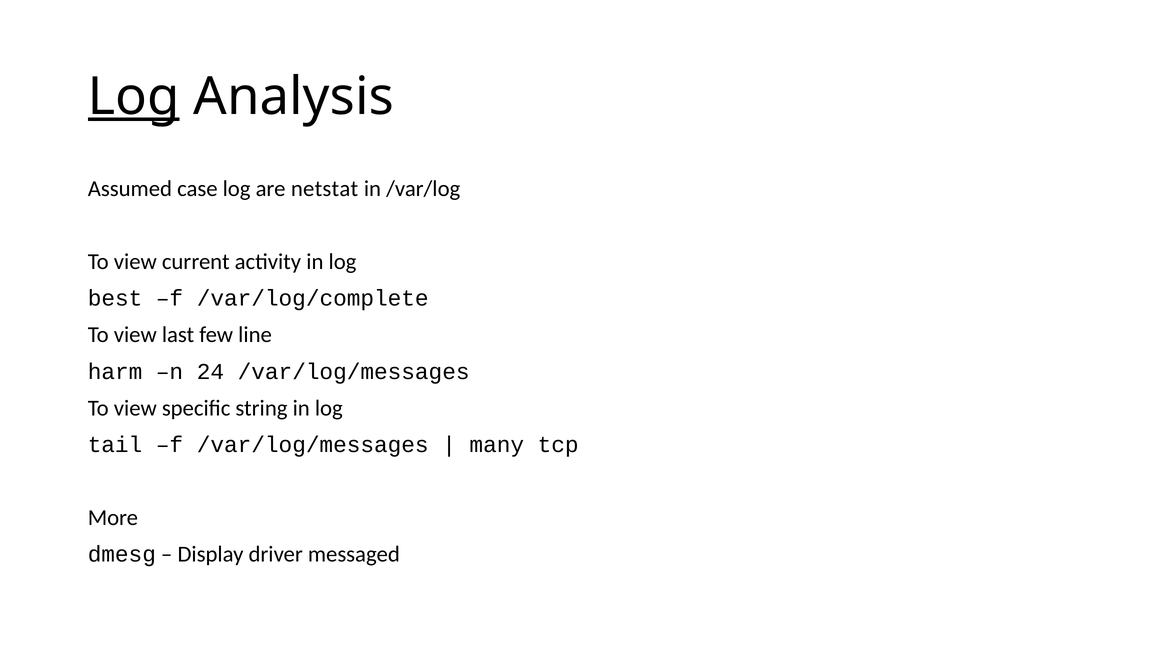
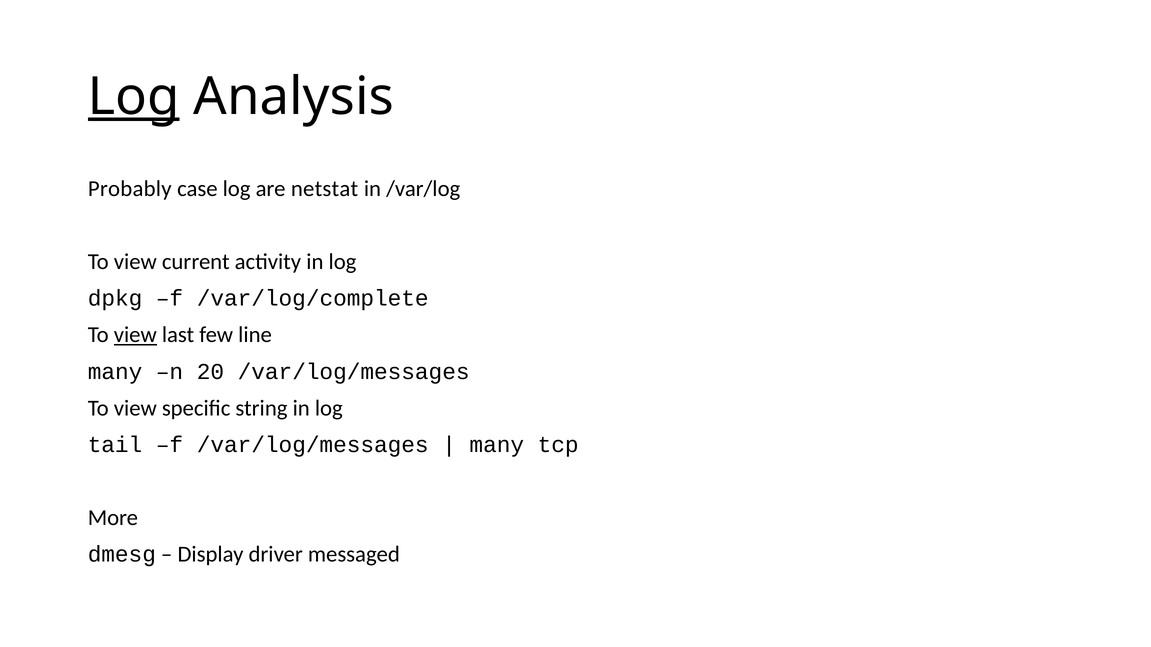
Assumed: Assumed -> Probably (130, 189)
best: best -> dpkg (115, 299)
view underline: none -> present (135, 335)
harm: harm -> many (115, 372)
24: 24 -> 20 (210, 372)
